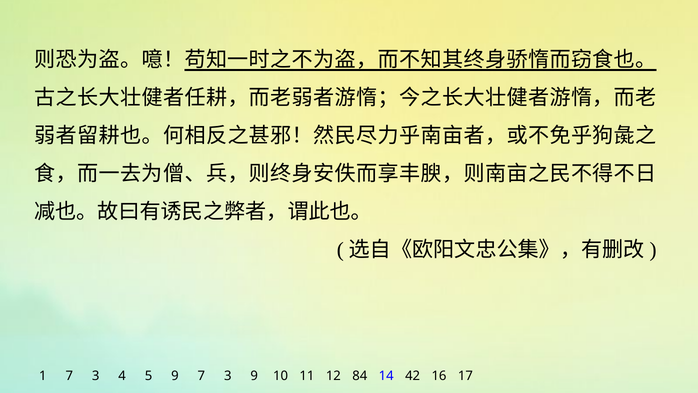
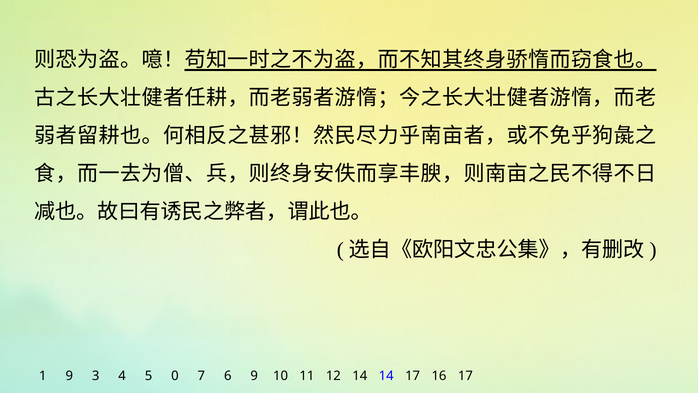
1 7: 7 -> 9 (69, 376)
5 9: 9 -> 0 (175, 376)
3: 3 -> 6 (228, 376)
12 84: 84 -> 14 (360, 376)
14 42: 42 -> 17 (413, 376)
